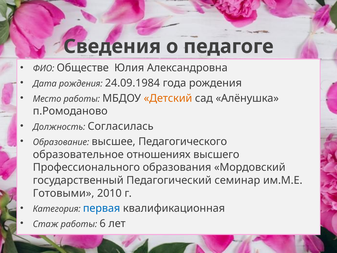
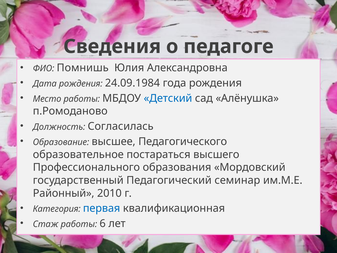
Обществе: Обществе -> Помнишь (83, 68)
Детский colour: orange -> blue (168, 98)
отношениях: отношениях -> постараться (159, 154)
Готовыми: Готовыми -> Районный (64, 193)
